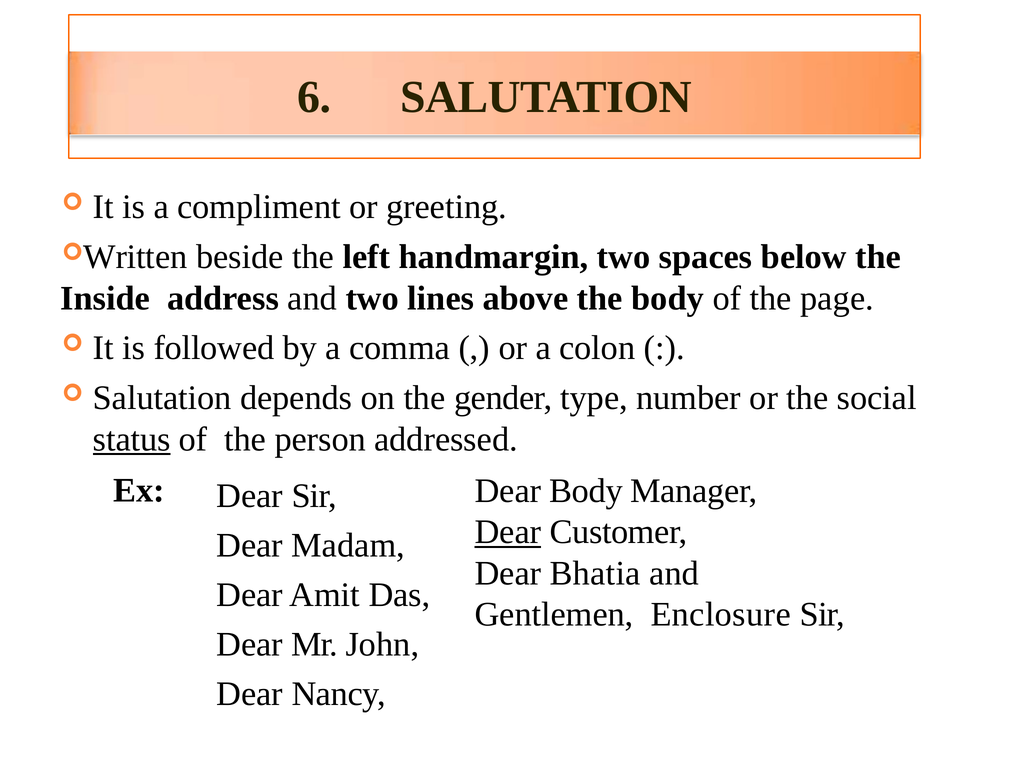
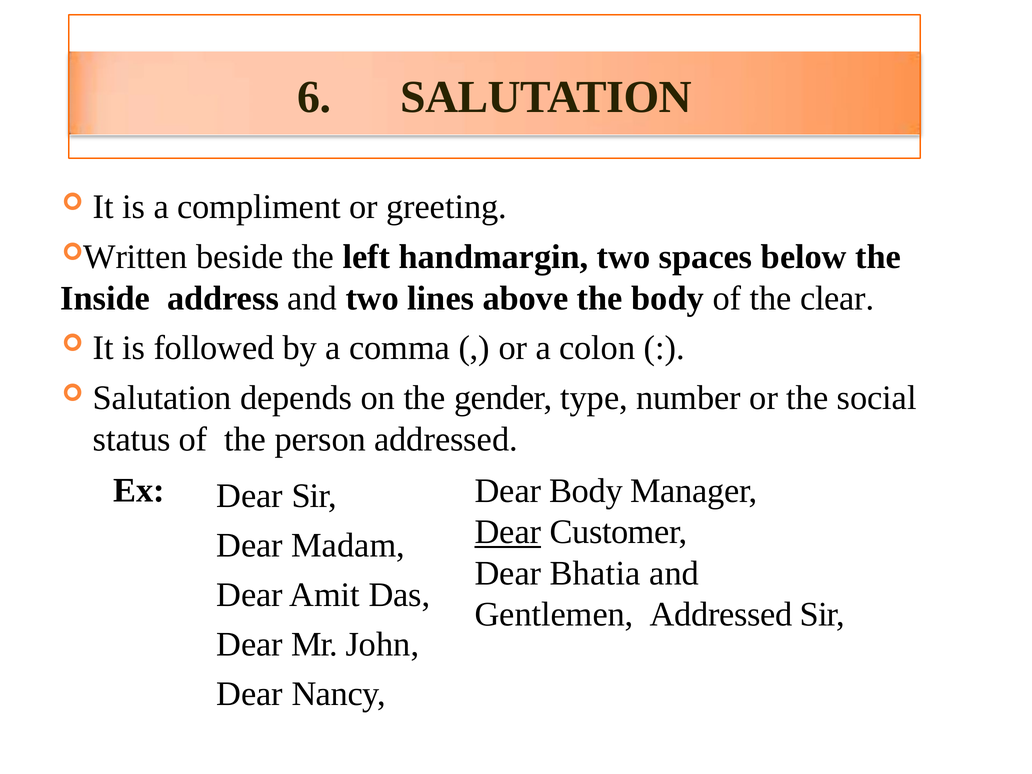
page: page -> clear (837, 298)
status underline: present -> none (132, 439)
Gentlemen Enclosure: Enclosure -> Addressed (721, 615)
